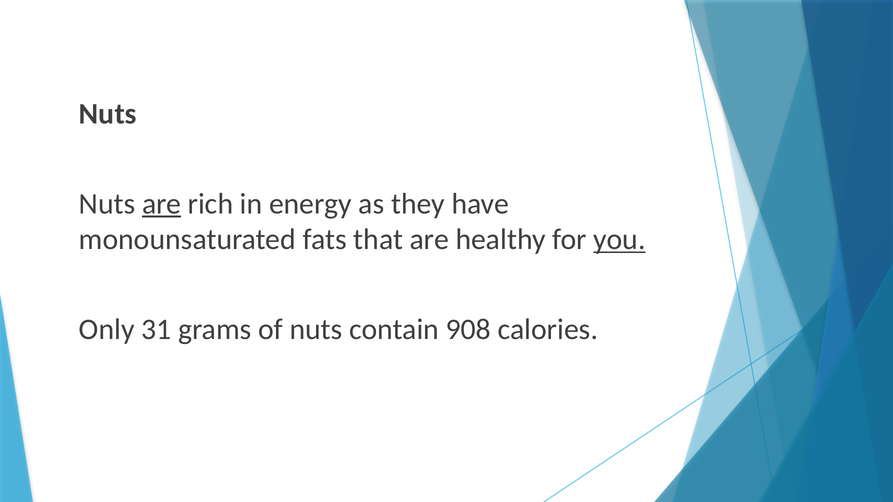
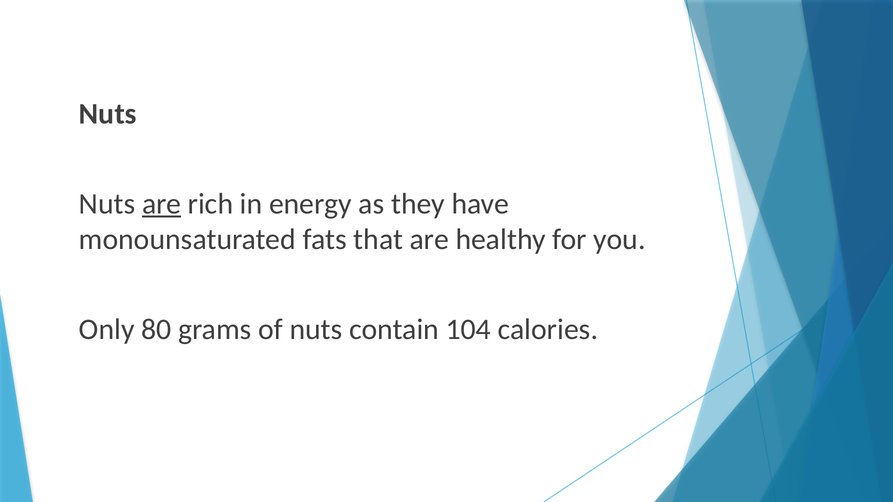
you underline: present -> none (620, 240)
31: 31 -> 80 (156, 330)
908: 908 -> 104 (468, 330)
